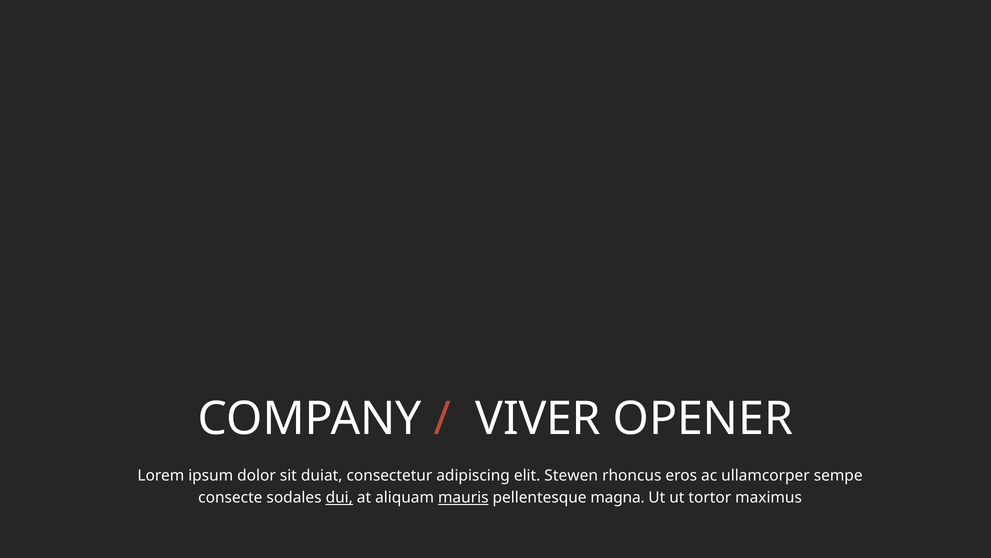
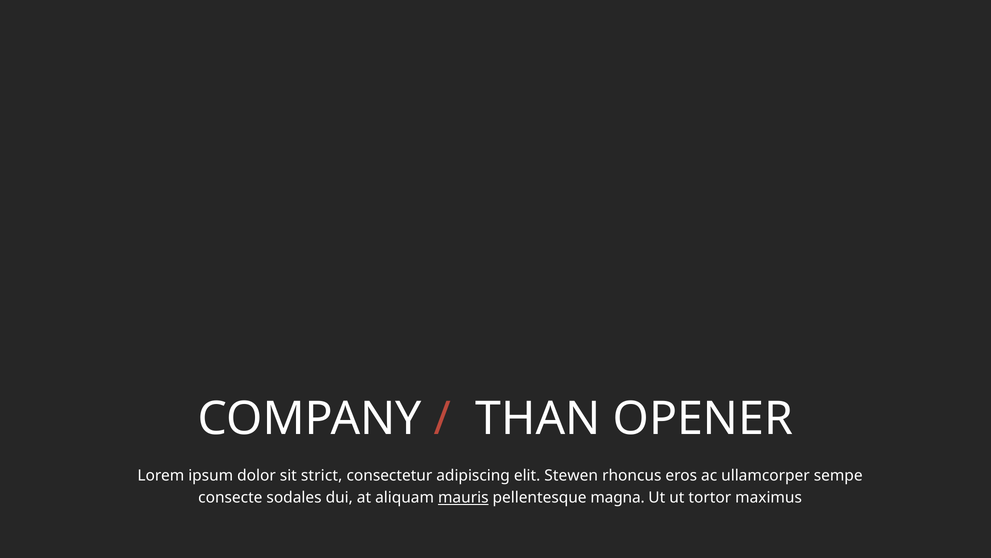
VIVER: VIVER -> THAN (538, 419)
duiat: duiat -> strict (322, 475)
dui underline: present -> none (339, 497)
